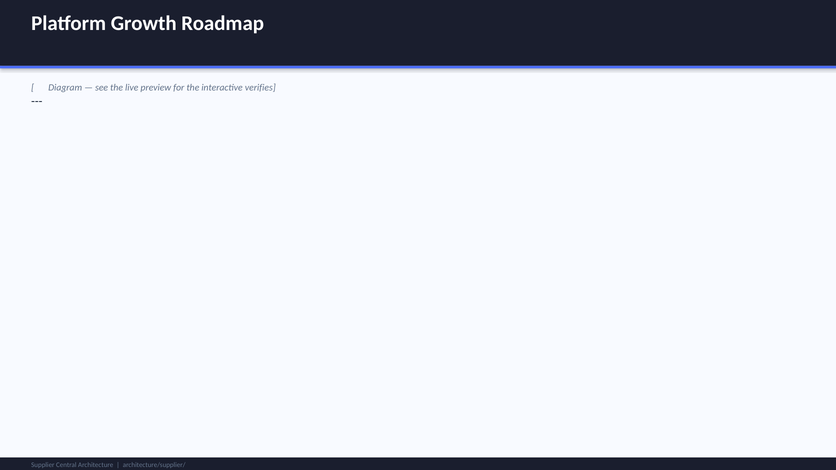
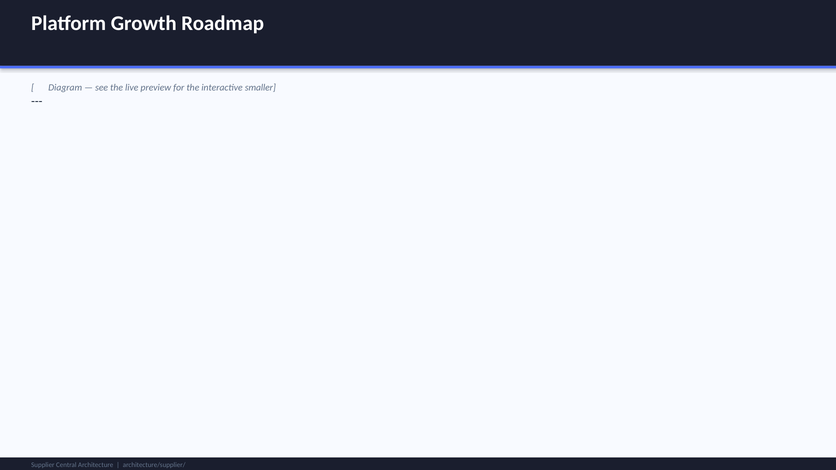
verifies: verifies -> smaller (260, 88)
